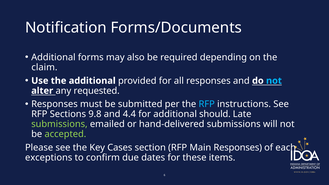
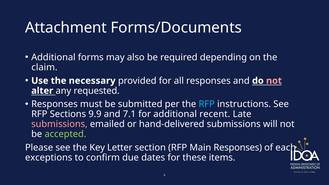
Notification: Notification -> Attachment (66, 28)
the additional: additional -> necessary (92, 81)
not colour: light blue -> pink (274, 81)
9.8: 9.8 -> 9.9 (95, 114)
4.4: 4.4 -> 7.1 (129, 114)
should: should -> recent (215, 114)
submissions colour: light green -> pink (59, 124)
Cases: Cases -> Letter (120, 148)
